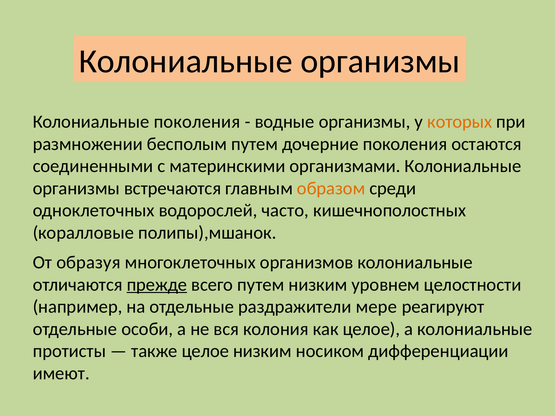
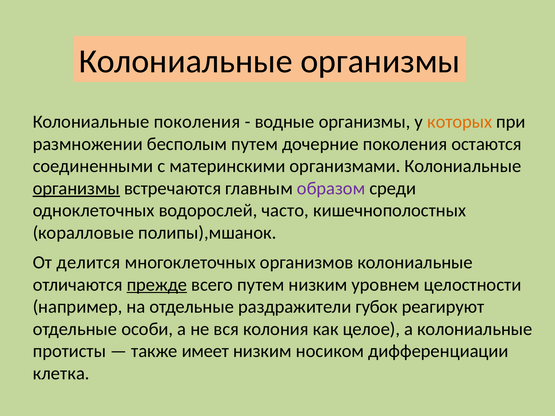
организмы underline: none -> present (76, 188)
образом colour: orange -> purple (331, 188)
образуя: образуя -> делится (88, 263)
мере: мере -> губок (377, 307)
также целое: целое -> имеет (205, 351)
имеют: имеют -> клетка (61, 374)
